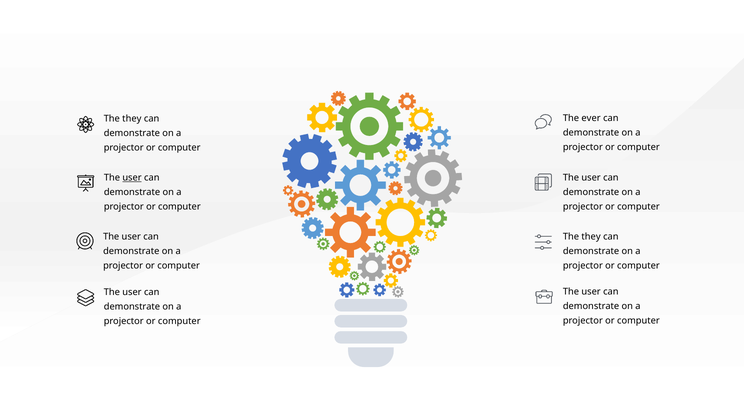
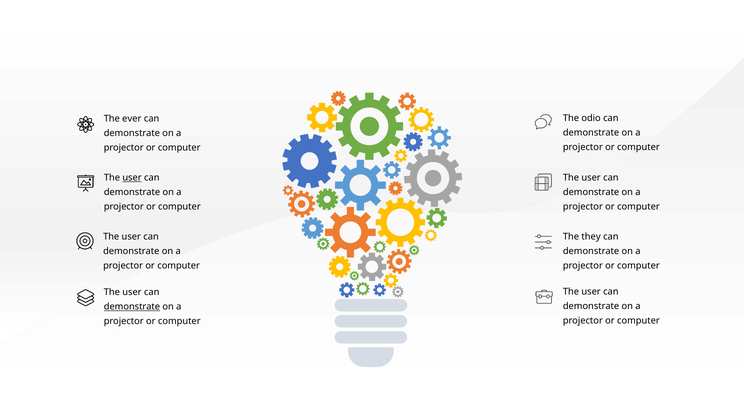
ever: ever -> odio (591, 119)
they: they -> ever (132, 119)
demonstrate underline: none -> present (132, 307)
